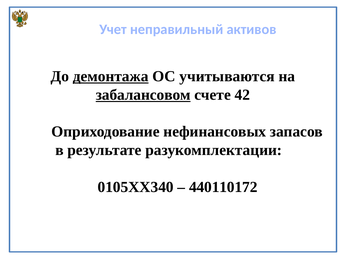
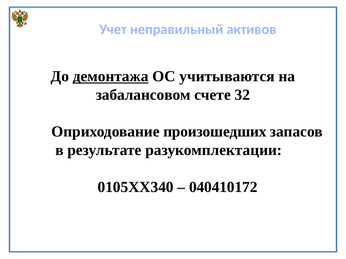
забалансовом underline: present -> none (143, 95)
42: 42 -> 32 (242, 95)
нефинансовых: нефинансовых -> произошедших (215, 132)
440110172: 440110172 -> 040410172 (223, 187)
